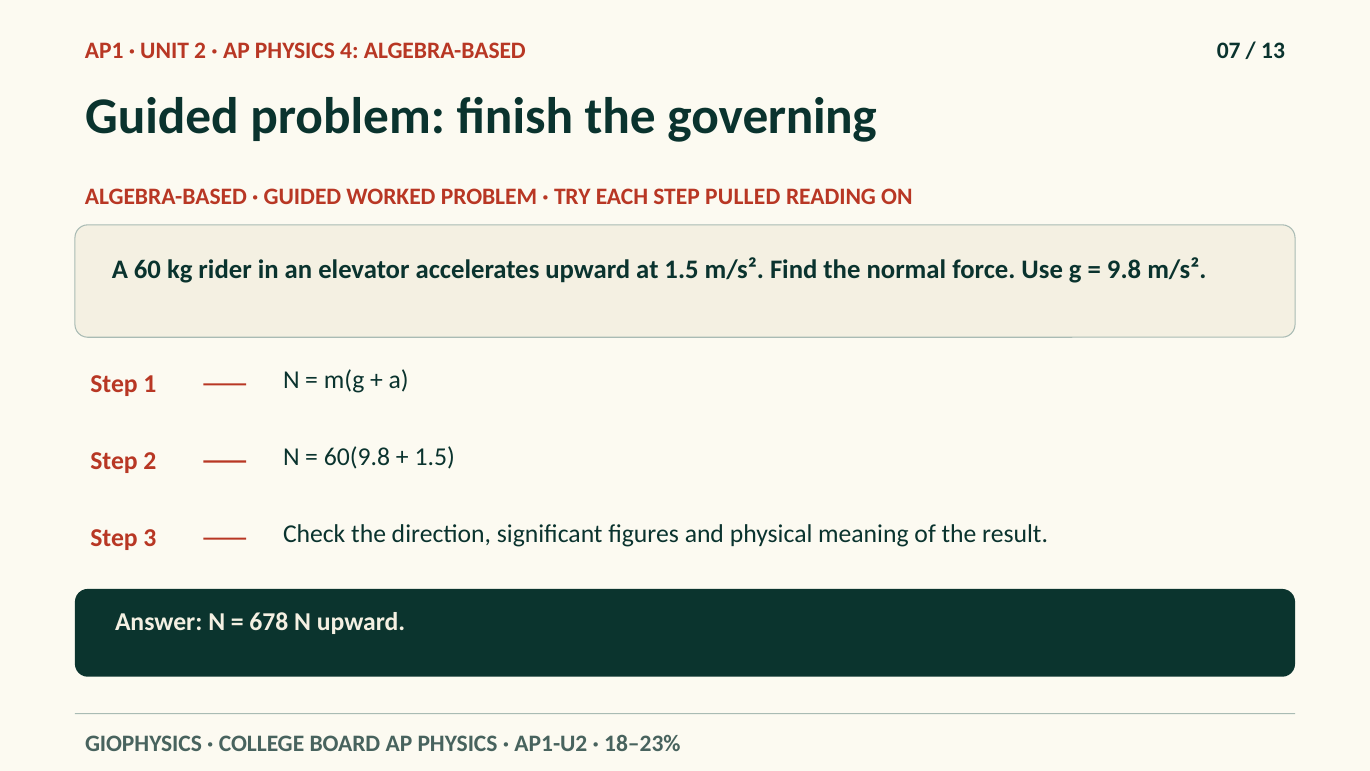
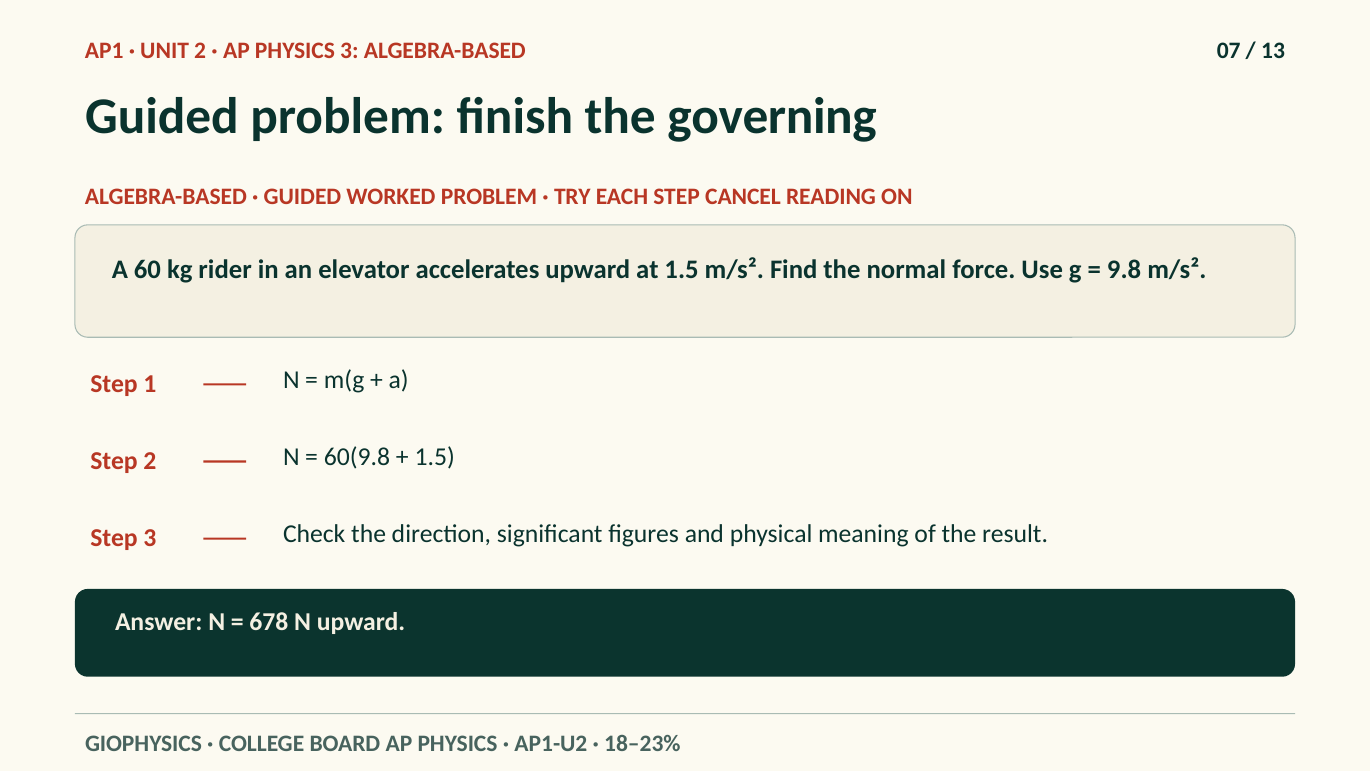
PHYSICS 4: 4 -> 3 (349, 51)
PULLED: PULLED -> CANCEL (743, 196)
